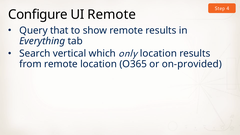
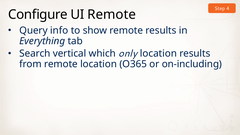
that: that -> info (59, 30)
on-provided: on-provided -> on-including (192, 64)
